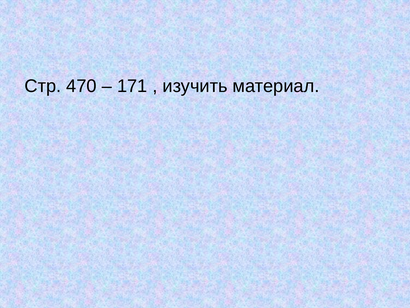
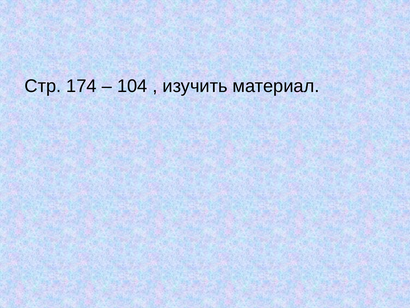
470: 470 -> 174 (82, 86)
171: 171 -> 104 (132, 86)
